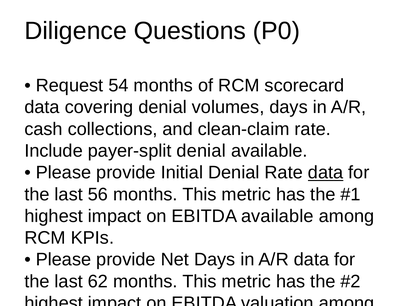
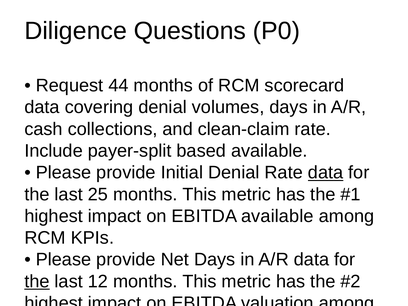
54: 54 -> 44 (118, 86)
payer-split denial: denial -> based (201, 151)
56: 56 -> 25 (98, 194)
the underline: none -> present (37, 281)
62: 62 -> 12 (98, 281)
